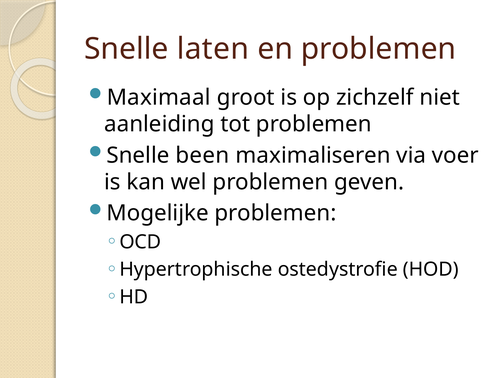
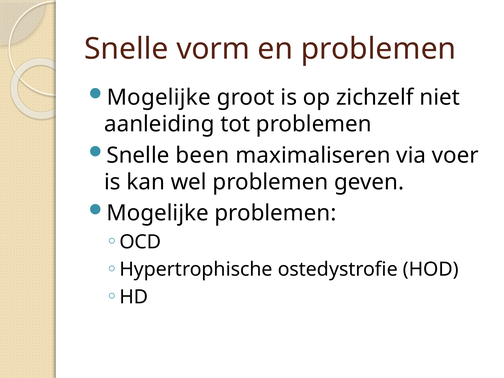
laten: laten -> vorm (213, 49)
Maximaal: Maximaal -> Mogelijke (159, 97)
